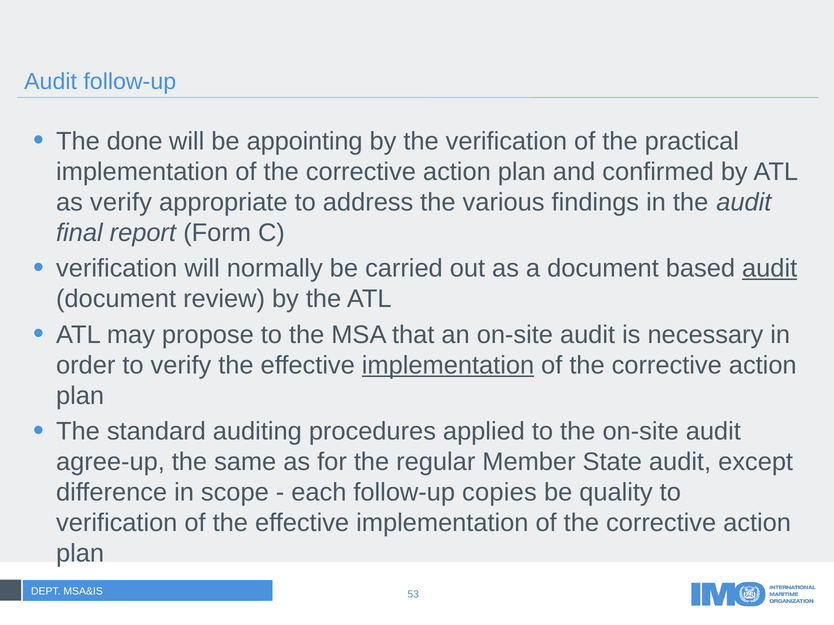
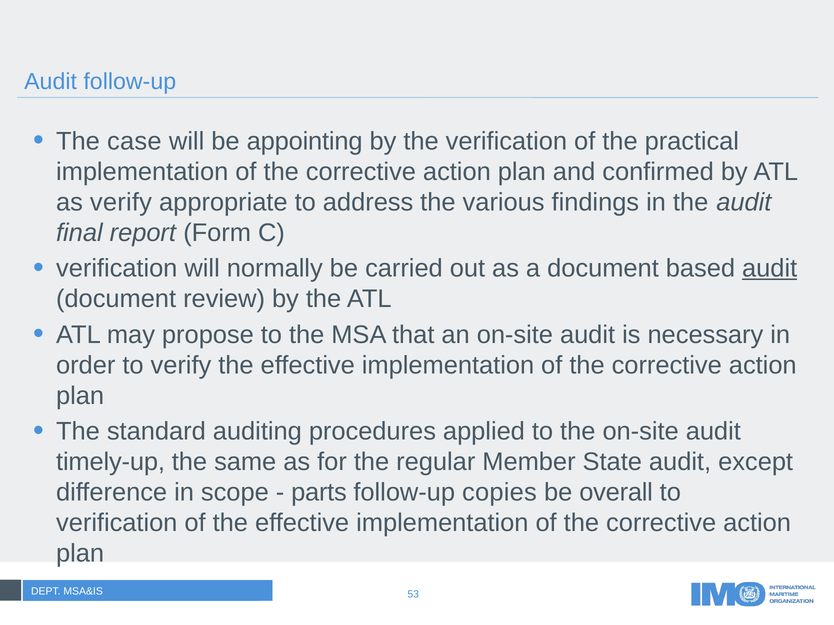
done: done -> case (134, 141)
implementation underline: present -> none (448, 365)
agree-up: agree-up -> timely-up (111, 462)
each: each -> parts (319, 493)
quality: quality -> overall (616, 493)
